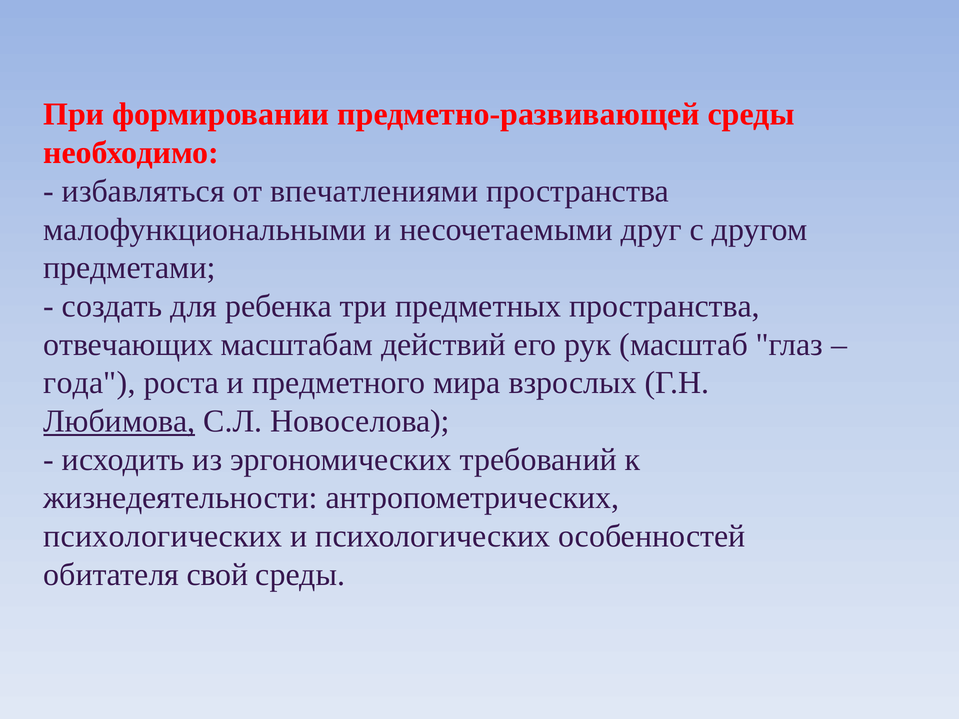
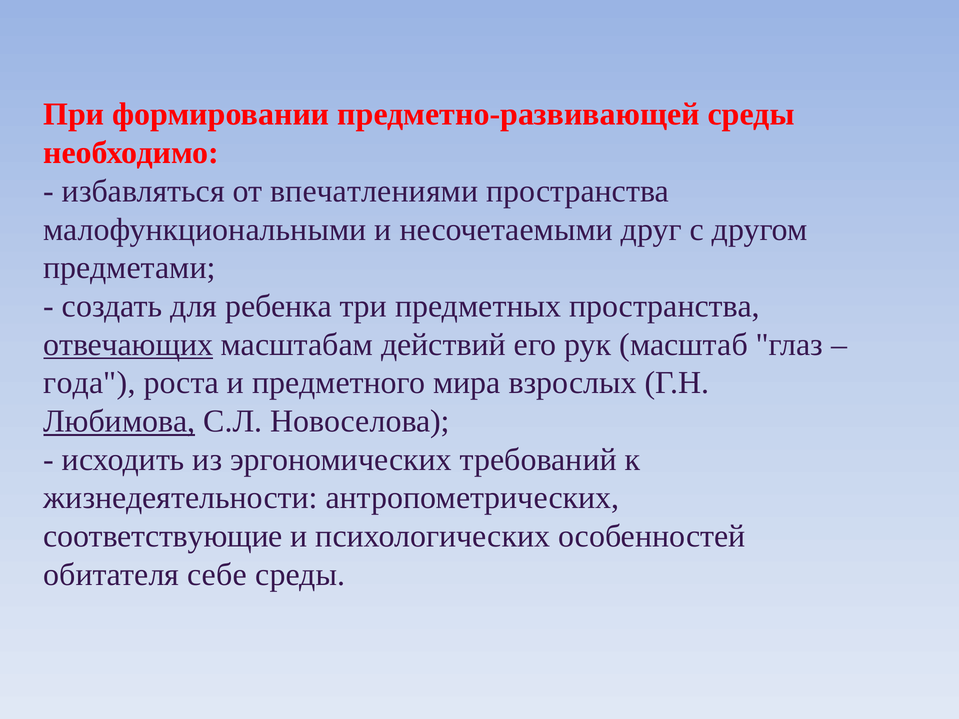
отвечающих underline: none -> present (128, 345)
психологических: психологических -> соответствующие (163, 536)
свой: свой -> себе (217, 575)
